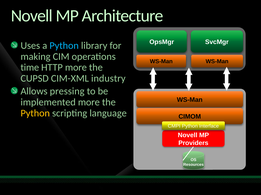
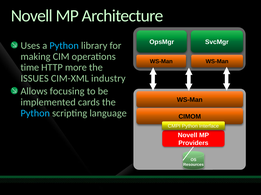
CUPSD: CUPSD -> ISSUES (35, 79)
pressing: pressing -> focusing (67, 92)
implemented more: more -> cards (89, 103)
Python colour: yellow -> light blue (35, 114)
